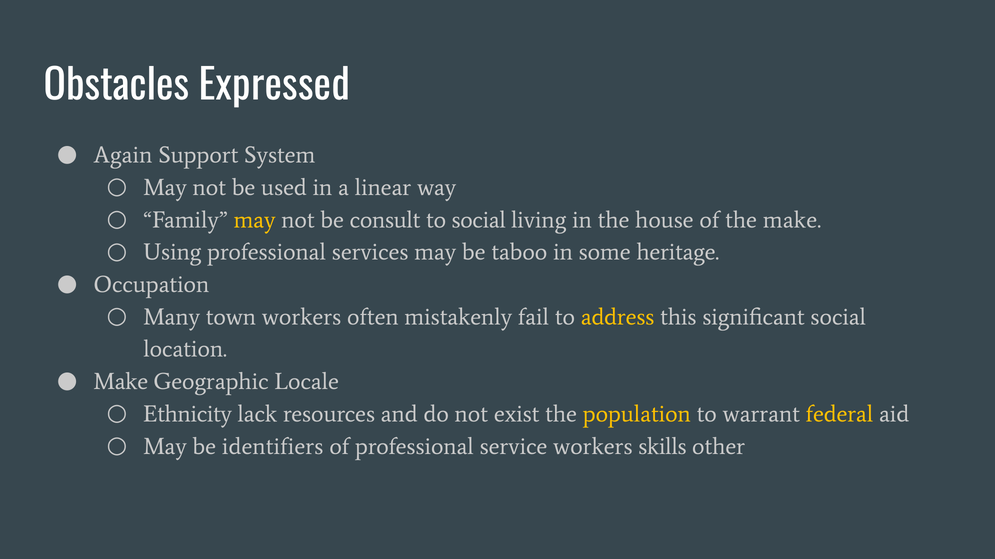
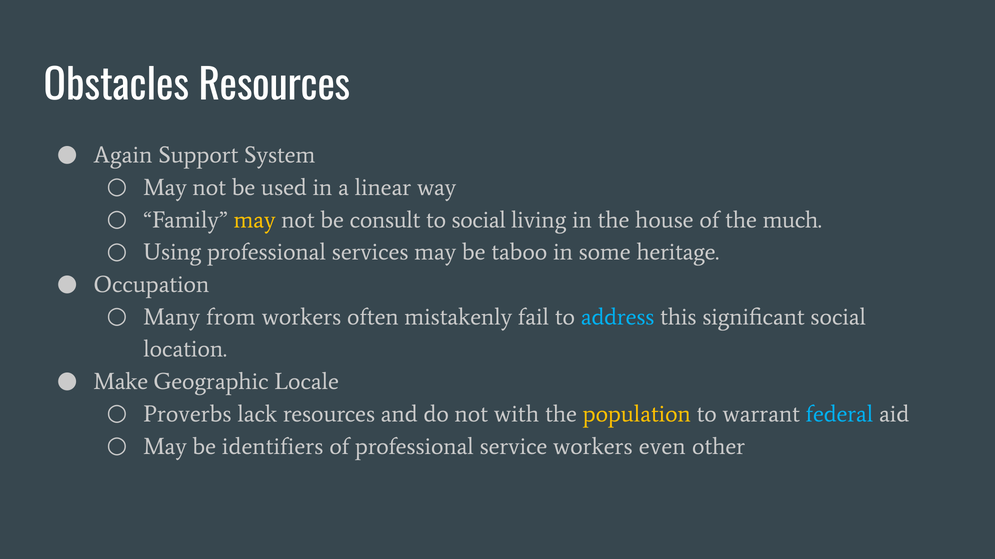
Obstacles Expressed: Expressed -> Resources (275, 86)
the make: make -> much (792, 220)
town: town -> from (231, 317)
address colour: yellow -> light blue (618, 317)
Ethnicity: Ethnicity -> Proverbs (187, 414)
exist: exist -> with (517, 414)
federal colour: yellow -> light blue (839, 414)
skills: skills -> even (662, 447)
